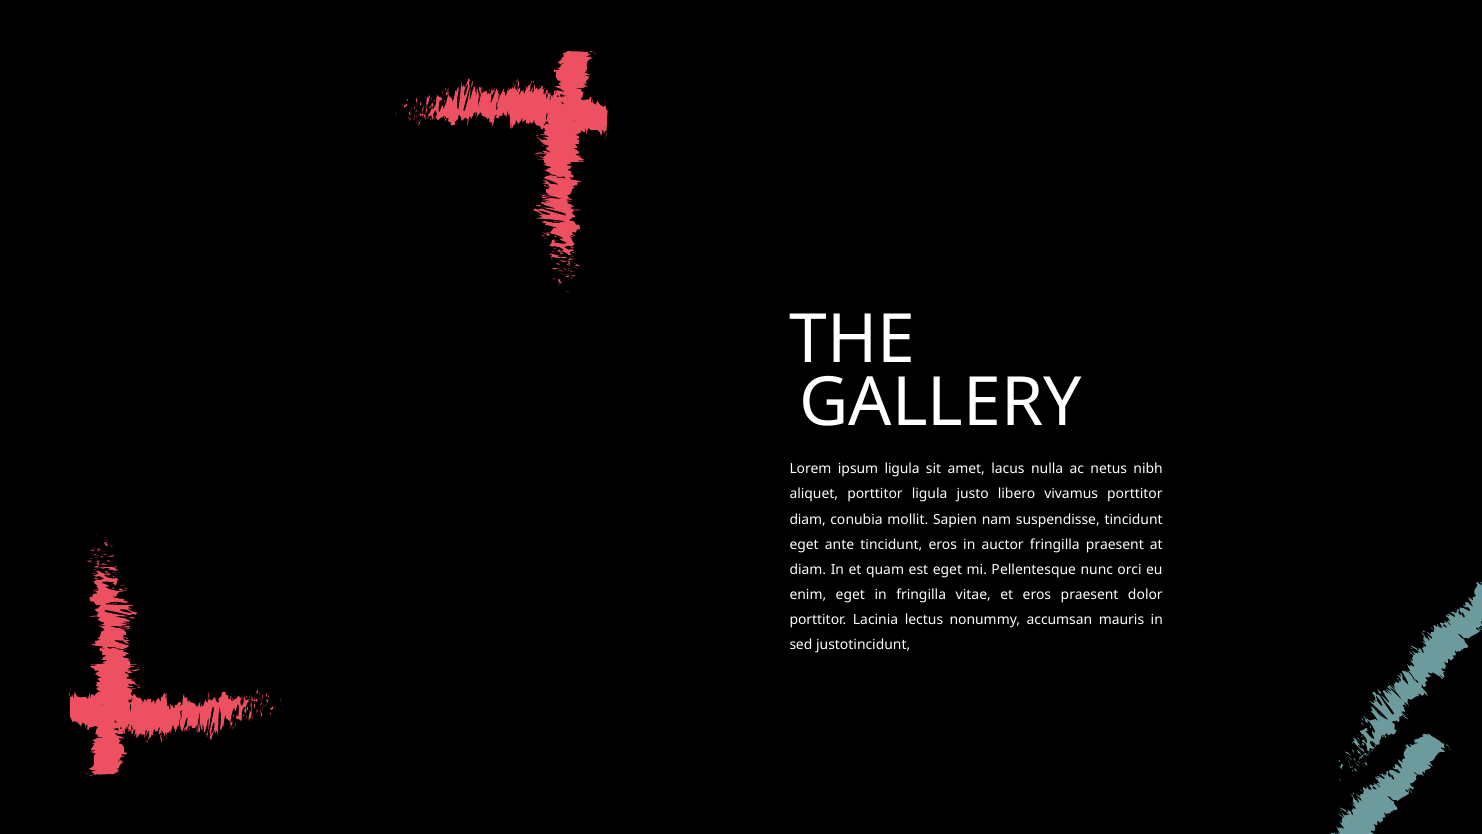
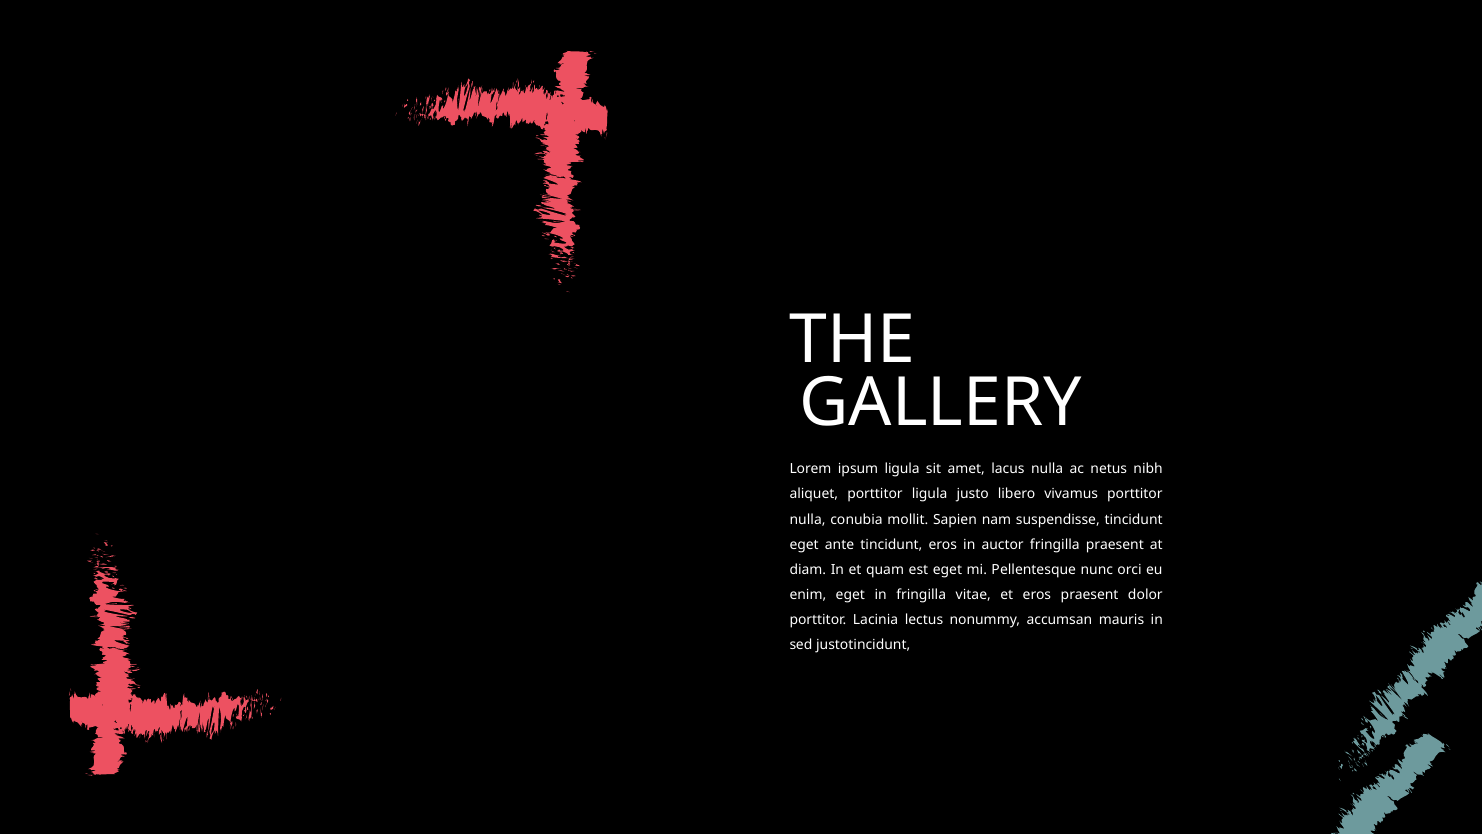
diam: diam -> nulla (808, 519)
